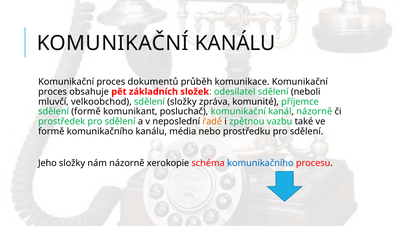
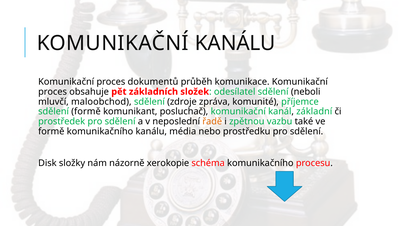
velkoobchod: velkoobchod -> maloobchod (101, 101)
sdělení složky: složky -> zdroje (182, 101)
kanál názorně: názorně -> základní (314, 111)
Jeho: Jeho -> Disk (47, 163)
komunikačního colour: blue -> black (260, 163)
